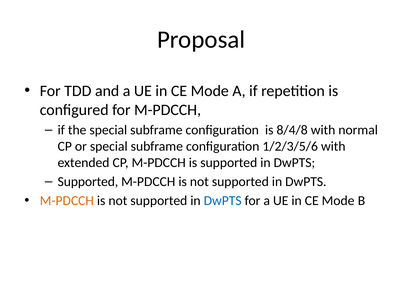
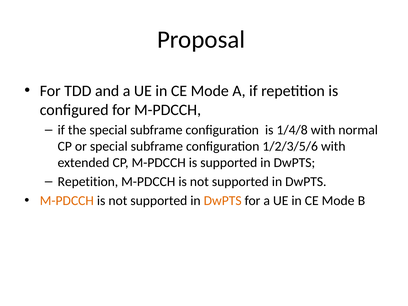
8/4/8: 8/4/8 -> 1/4/8 (292, 130)
Supported: Supported -> Repetition (88, 182)
DwPTS colour: blue -> orange (223, 201)
